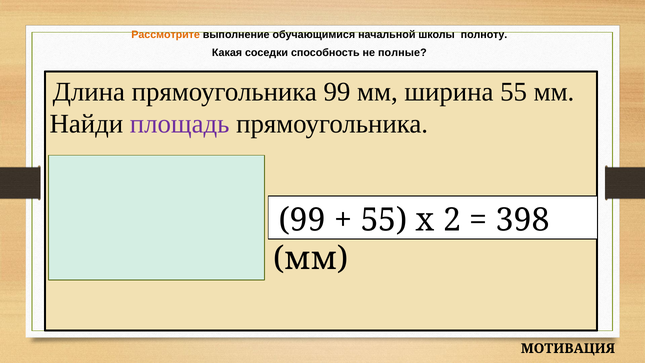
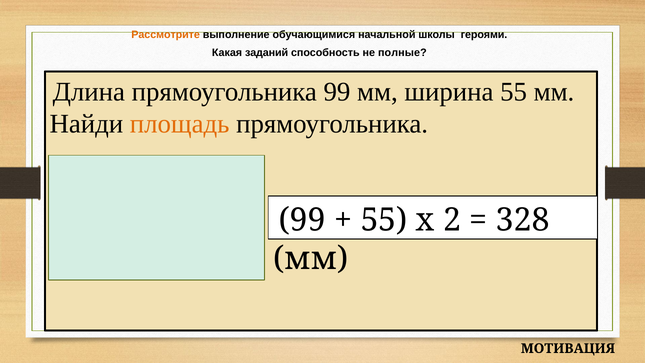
полноту: полноту -> героями (484, 34)
соседки: соседки -> заданий (267, 53)
площадь colour: purple -> orange (180, 124)
398: 398 -> 328 (523, 220)
